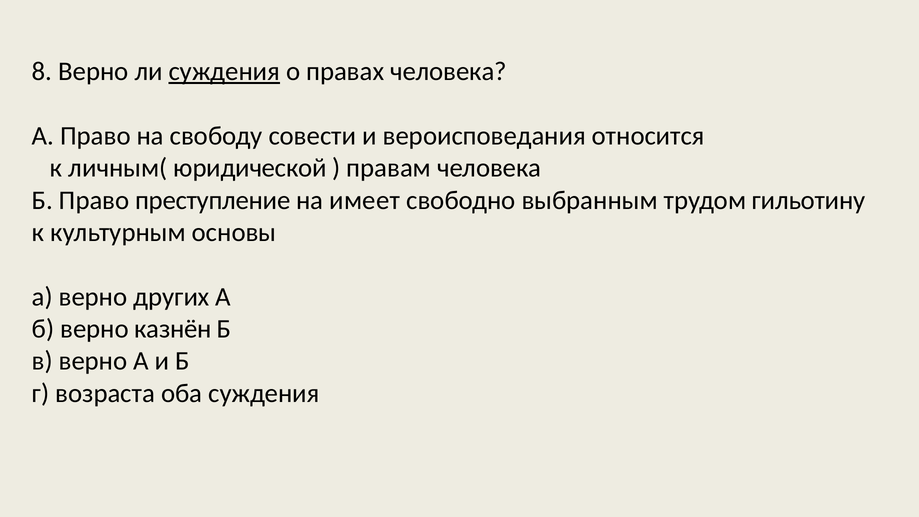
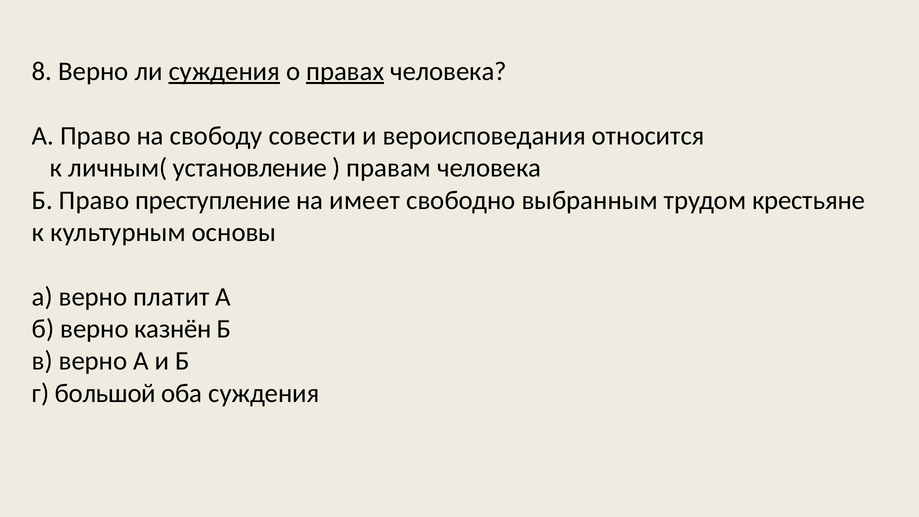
правах underline: none -> present (345, 71)
юридической: юридической -> установление (250, 168)
гильотину: гильотину -> крестьяне (809, 200)
других: других -> платит (171, 297)
возраста: возраста -> большой (105, 393)
